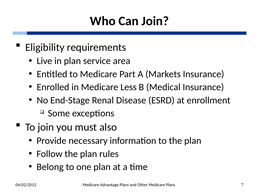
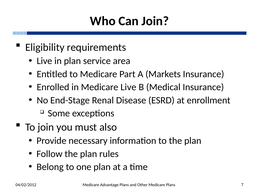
Medicare Less: Less -> Live (128, 87)
